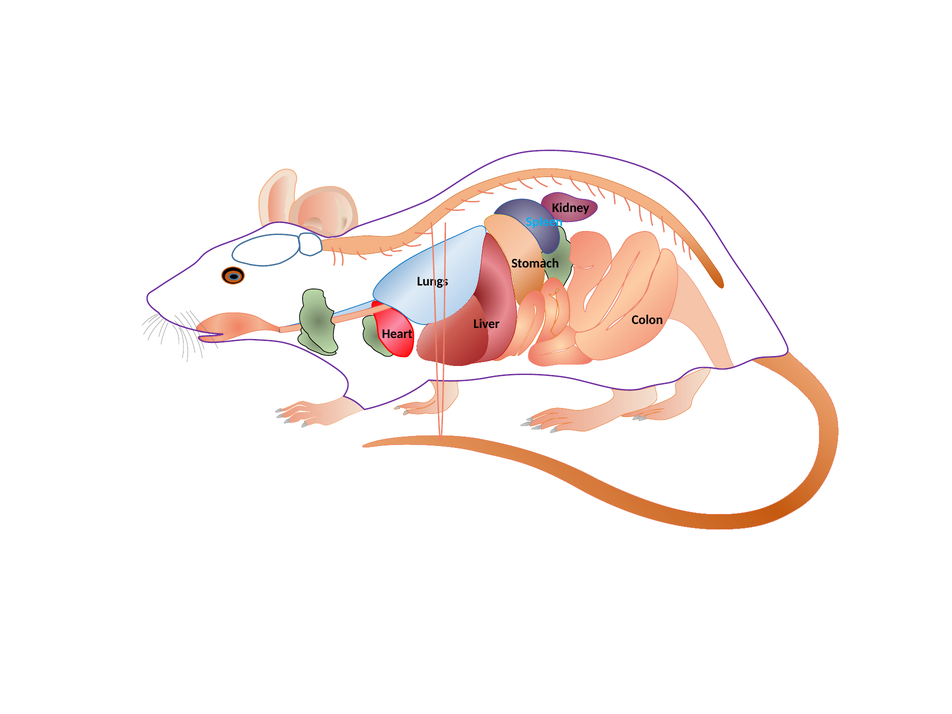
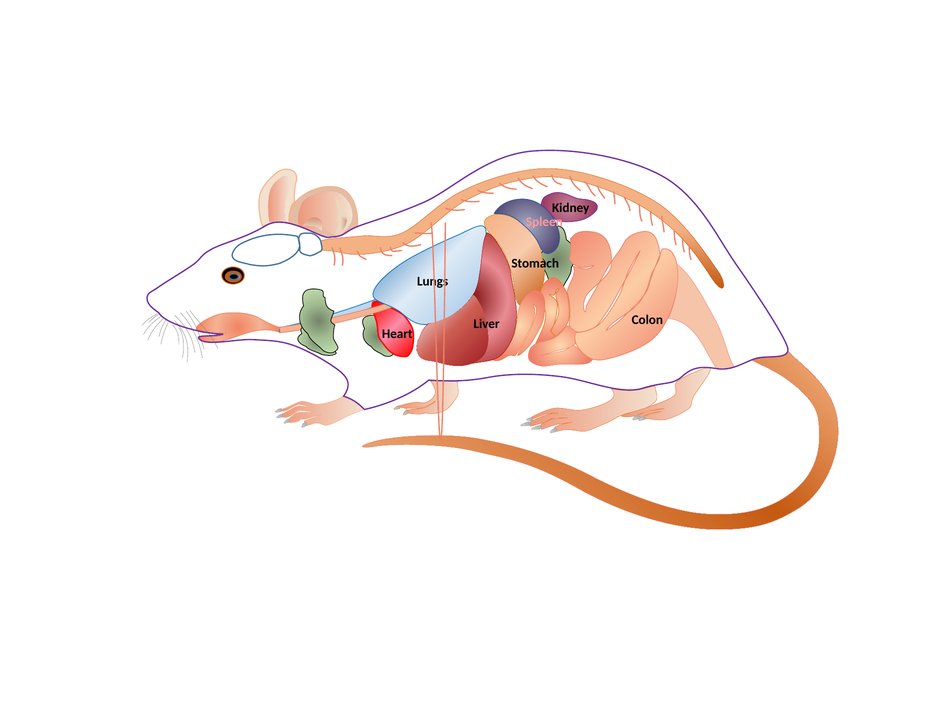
Spleen colour: light blue -> pink (544, 222)
